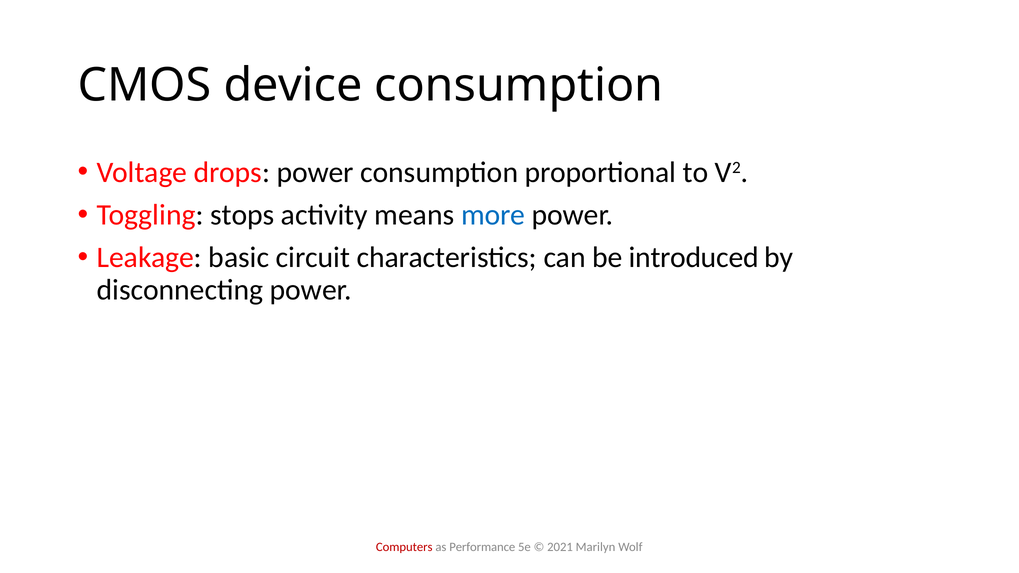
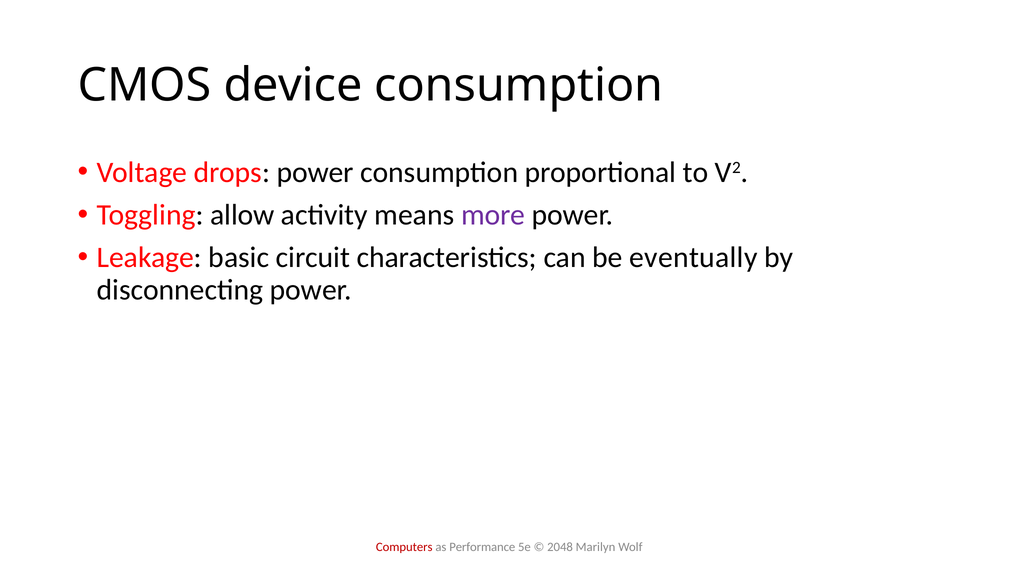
stops: stops -> allow (242, 215)
more colour: blue -> purple (493, 215)
introduced: introduced -> eventually (693, 258)
2021: 2021 -> 2048 (560, 547)
